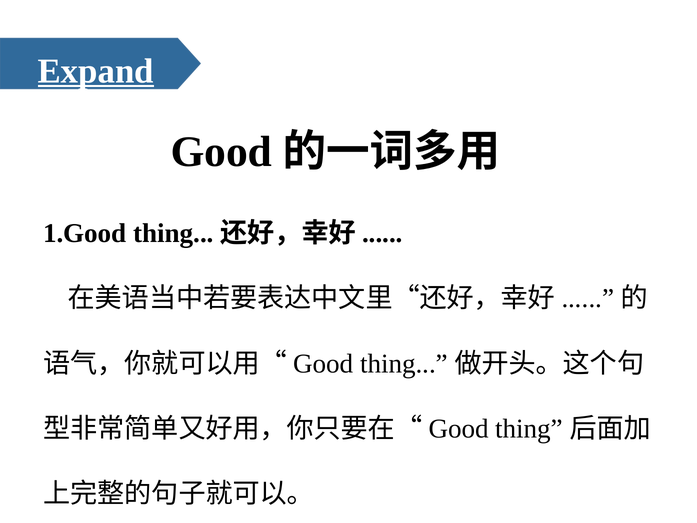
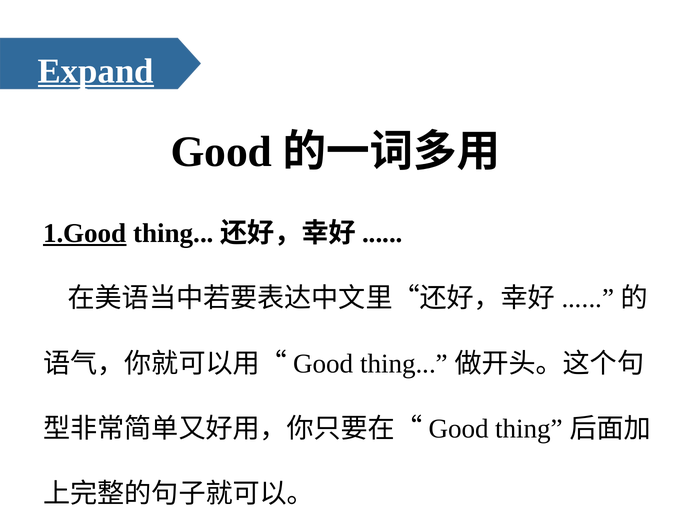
1.Good underline: none -> present (85, 233)
